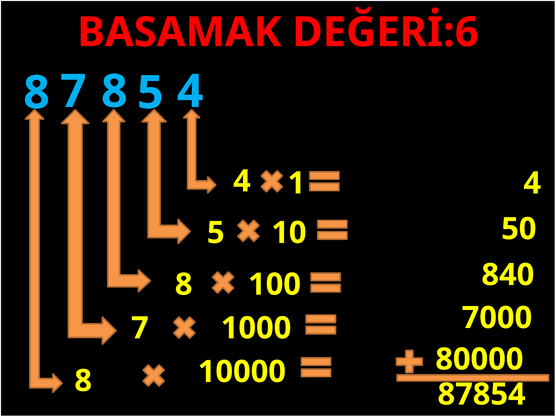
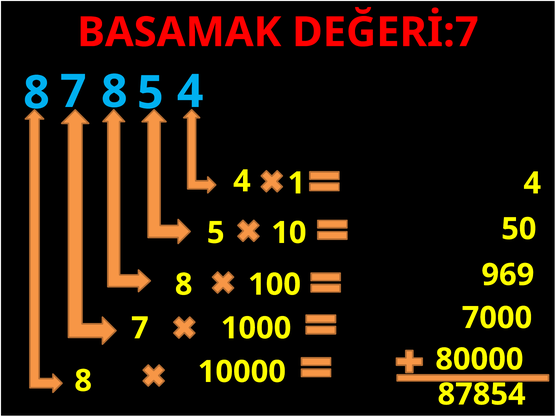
DEĞERİ:6: DEĞERİ:6 -> DEĞERİ:7 (385, 32)
840: 840 -> 969 (508, 275)
